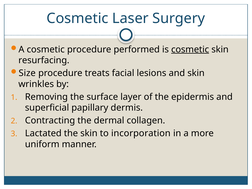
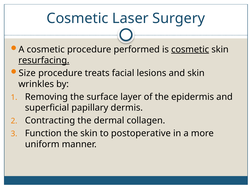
resurfacing underline: none -> present (44, 60)
Lactated: Lactated -> Function (43, 133)
incorporation: incorporation -> postoperative (141, 133)
